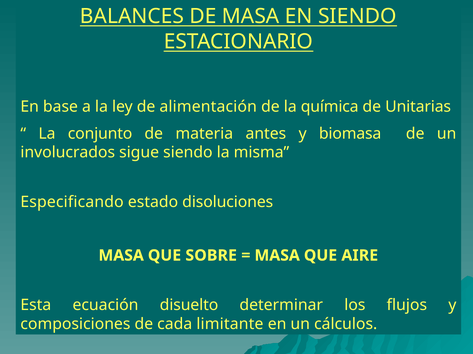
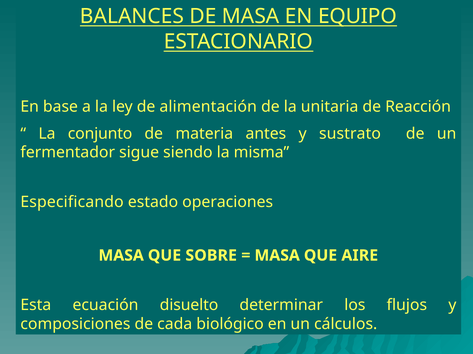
EN SIENDO: SIENDO -> EQUIPO (357, 16)
química: química -> unitaria (330, 107)
Unitarias: Unitarias -> Reacción (418, 107)
biomasa: biomasa -> sustrato (350, 134)
involucrados: involucrados -> fermentador (68, 153)
disoluciones: disoluciones -> operaciones (228, 202)
limitante: limitante -> biológico (230, 325)
